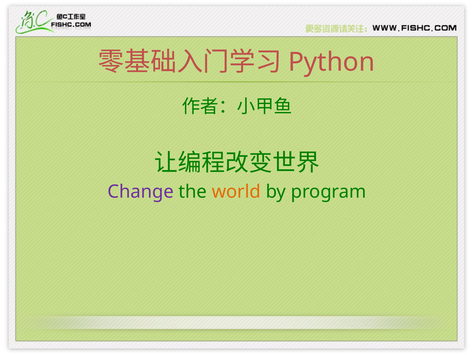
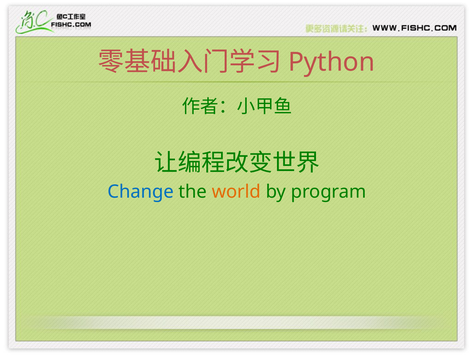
Change colour: purple -> blue (141, 191)
